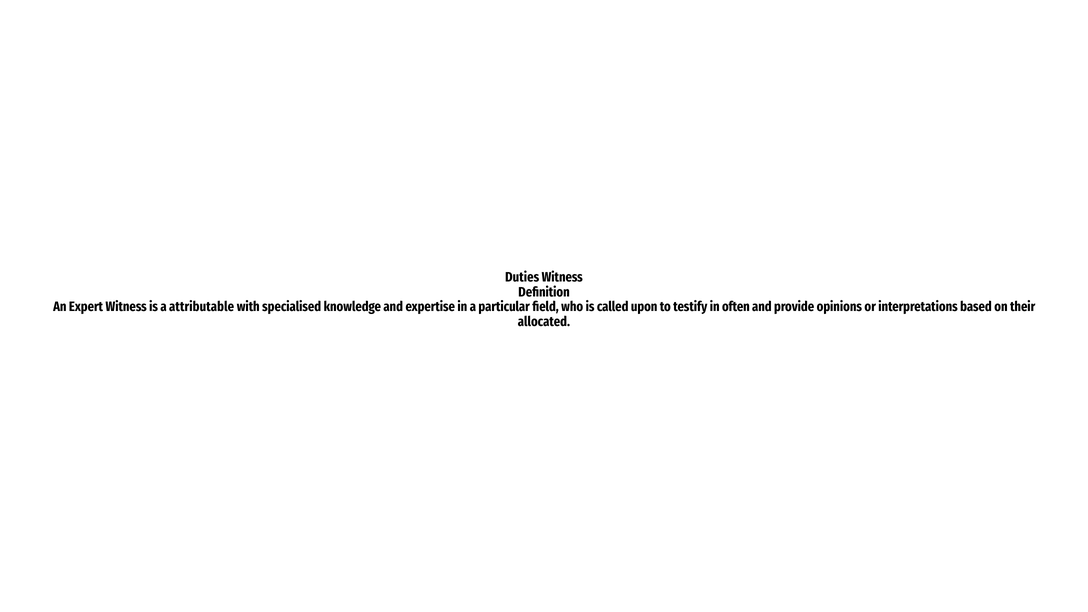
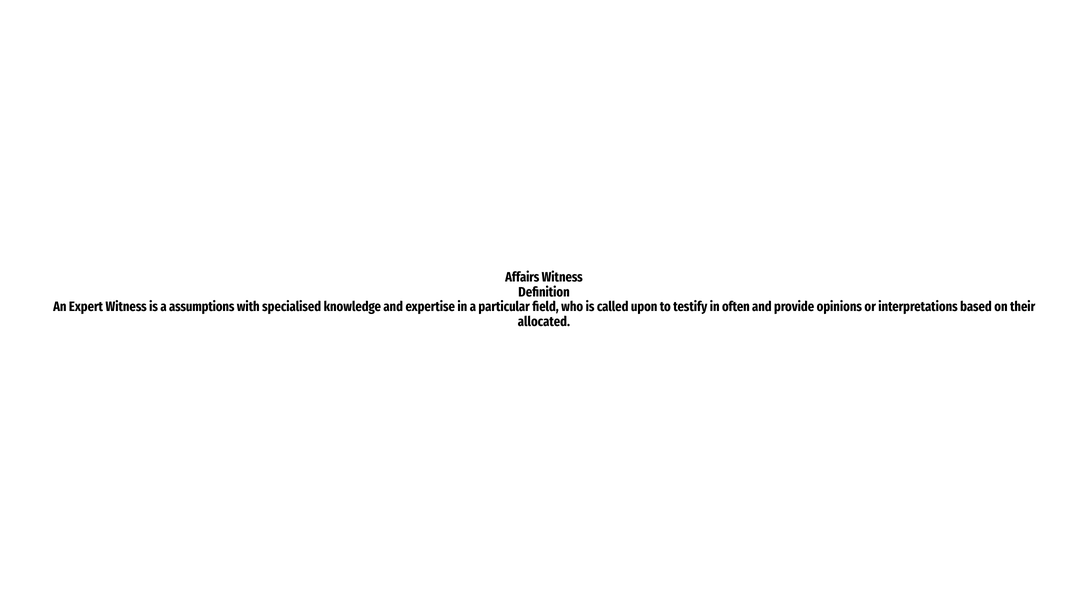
Duties: Duties -> Affairs (522, 277)
attributable: attributable -> assumptions (202, 307)
